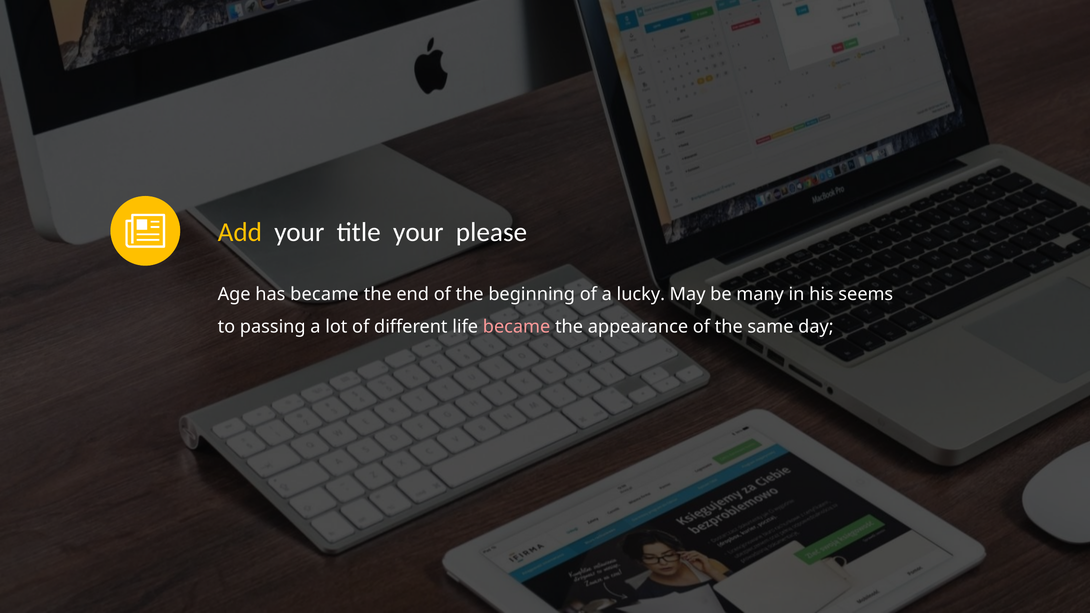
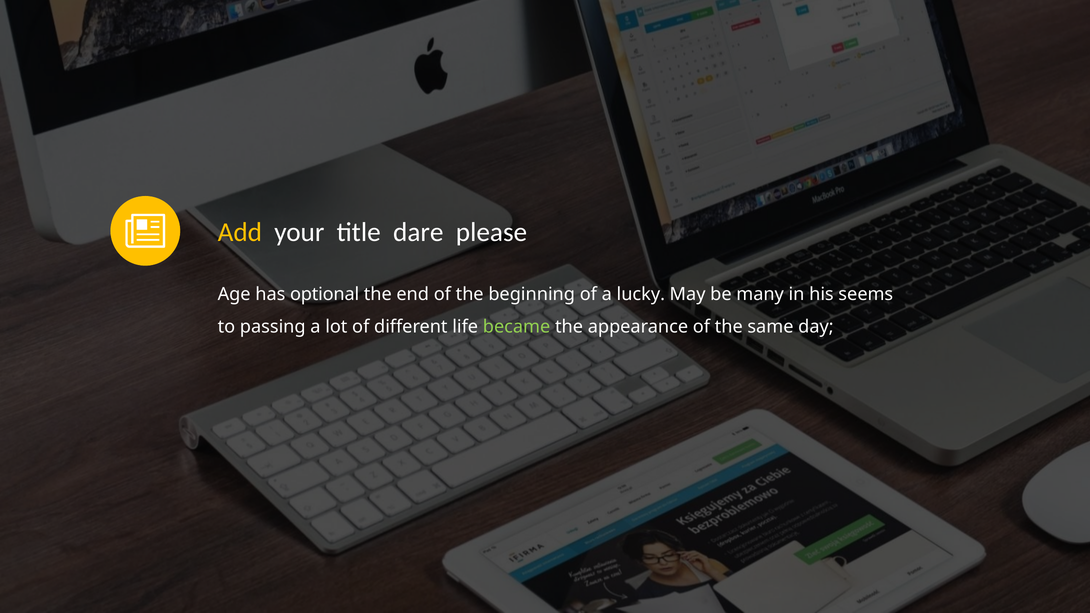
title your: your -> dare (418, 232)
has became: became -> optional (325, 294)
became colour: pink -> light green (517, 327)
